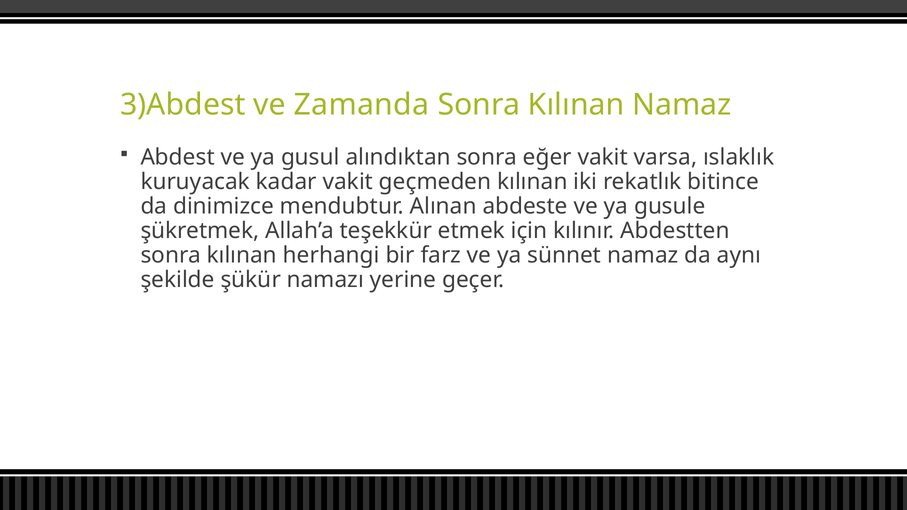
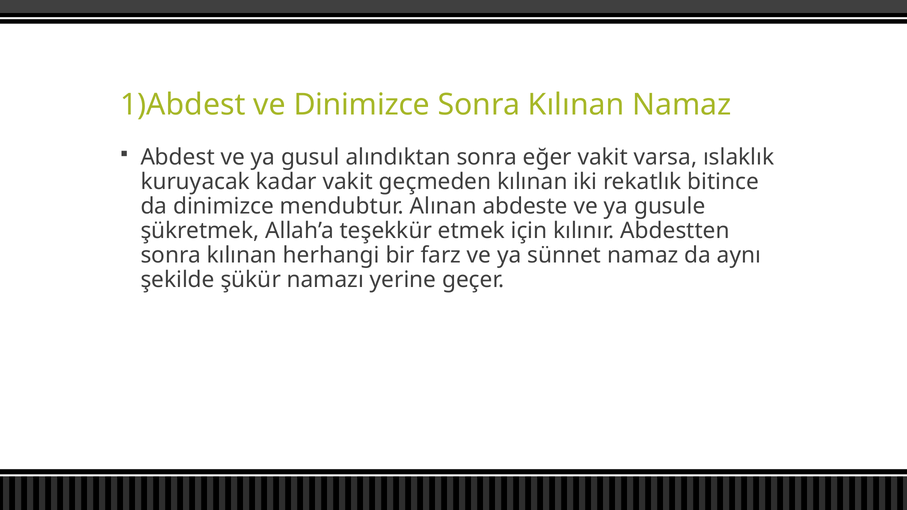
3)Abdest: 3)Abdest -> 1)Abdest (183, 105)
ve Zamanda: Zamanda -> Dinimizce (362, 105)
